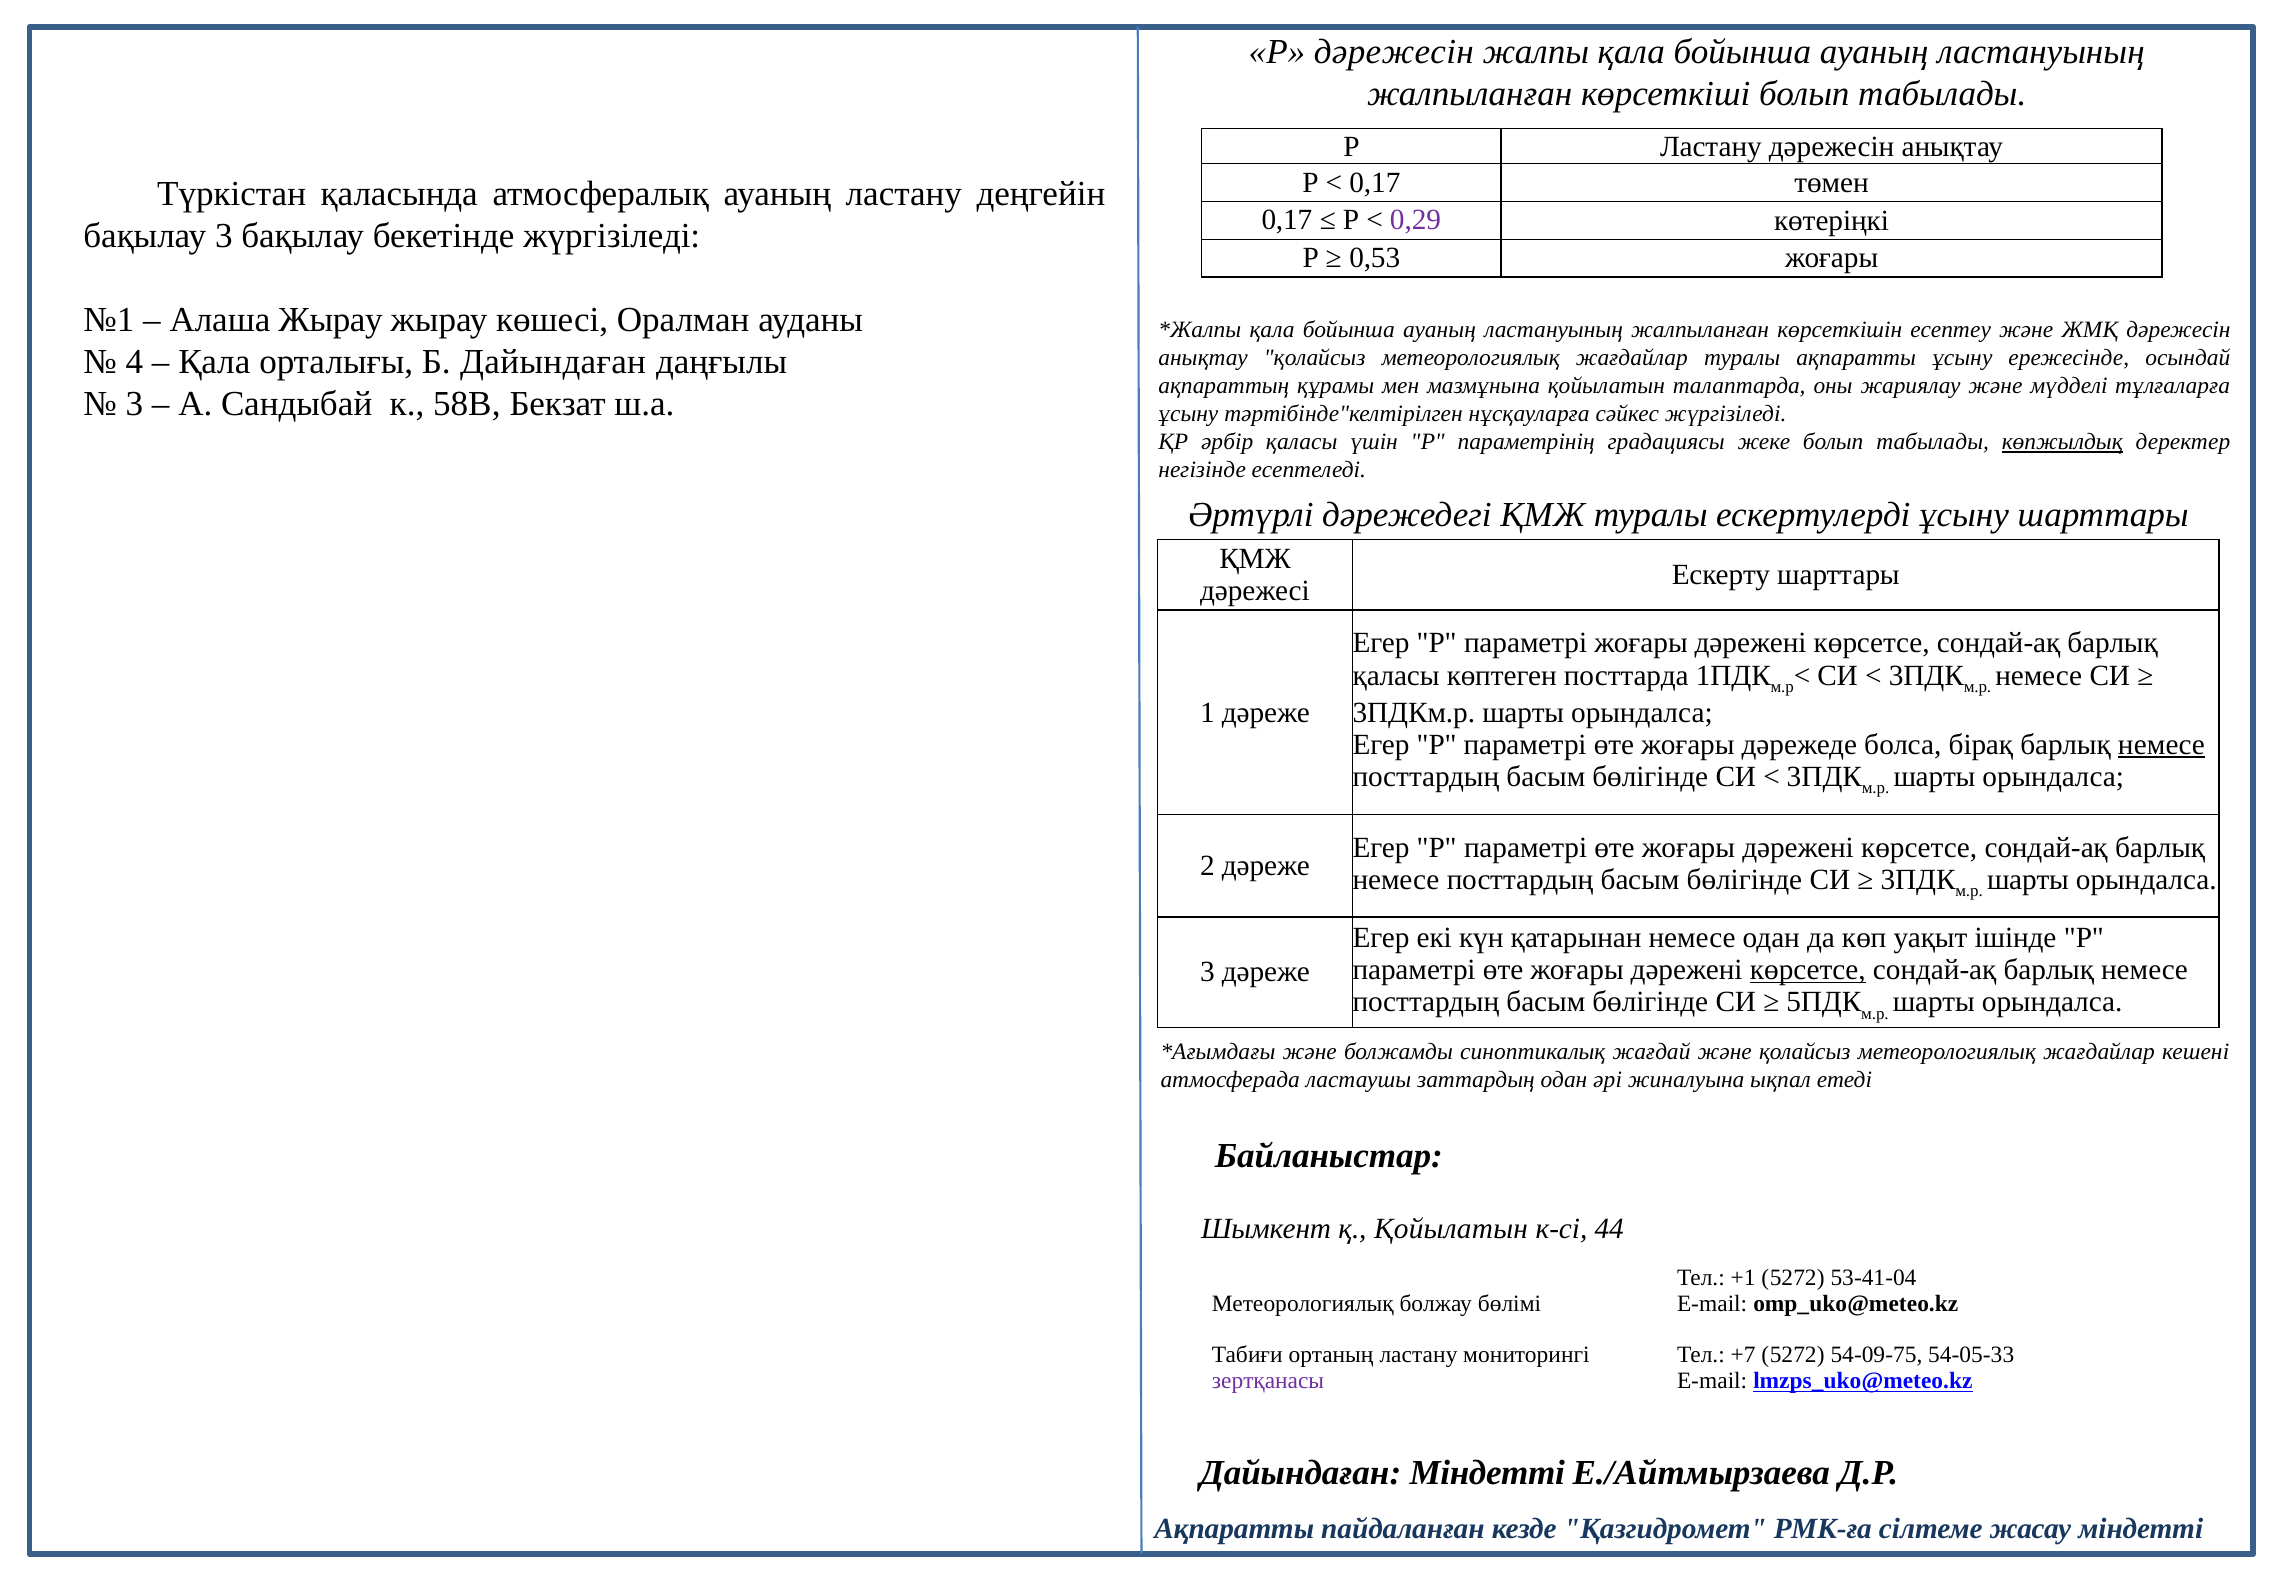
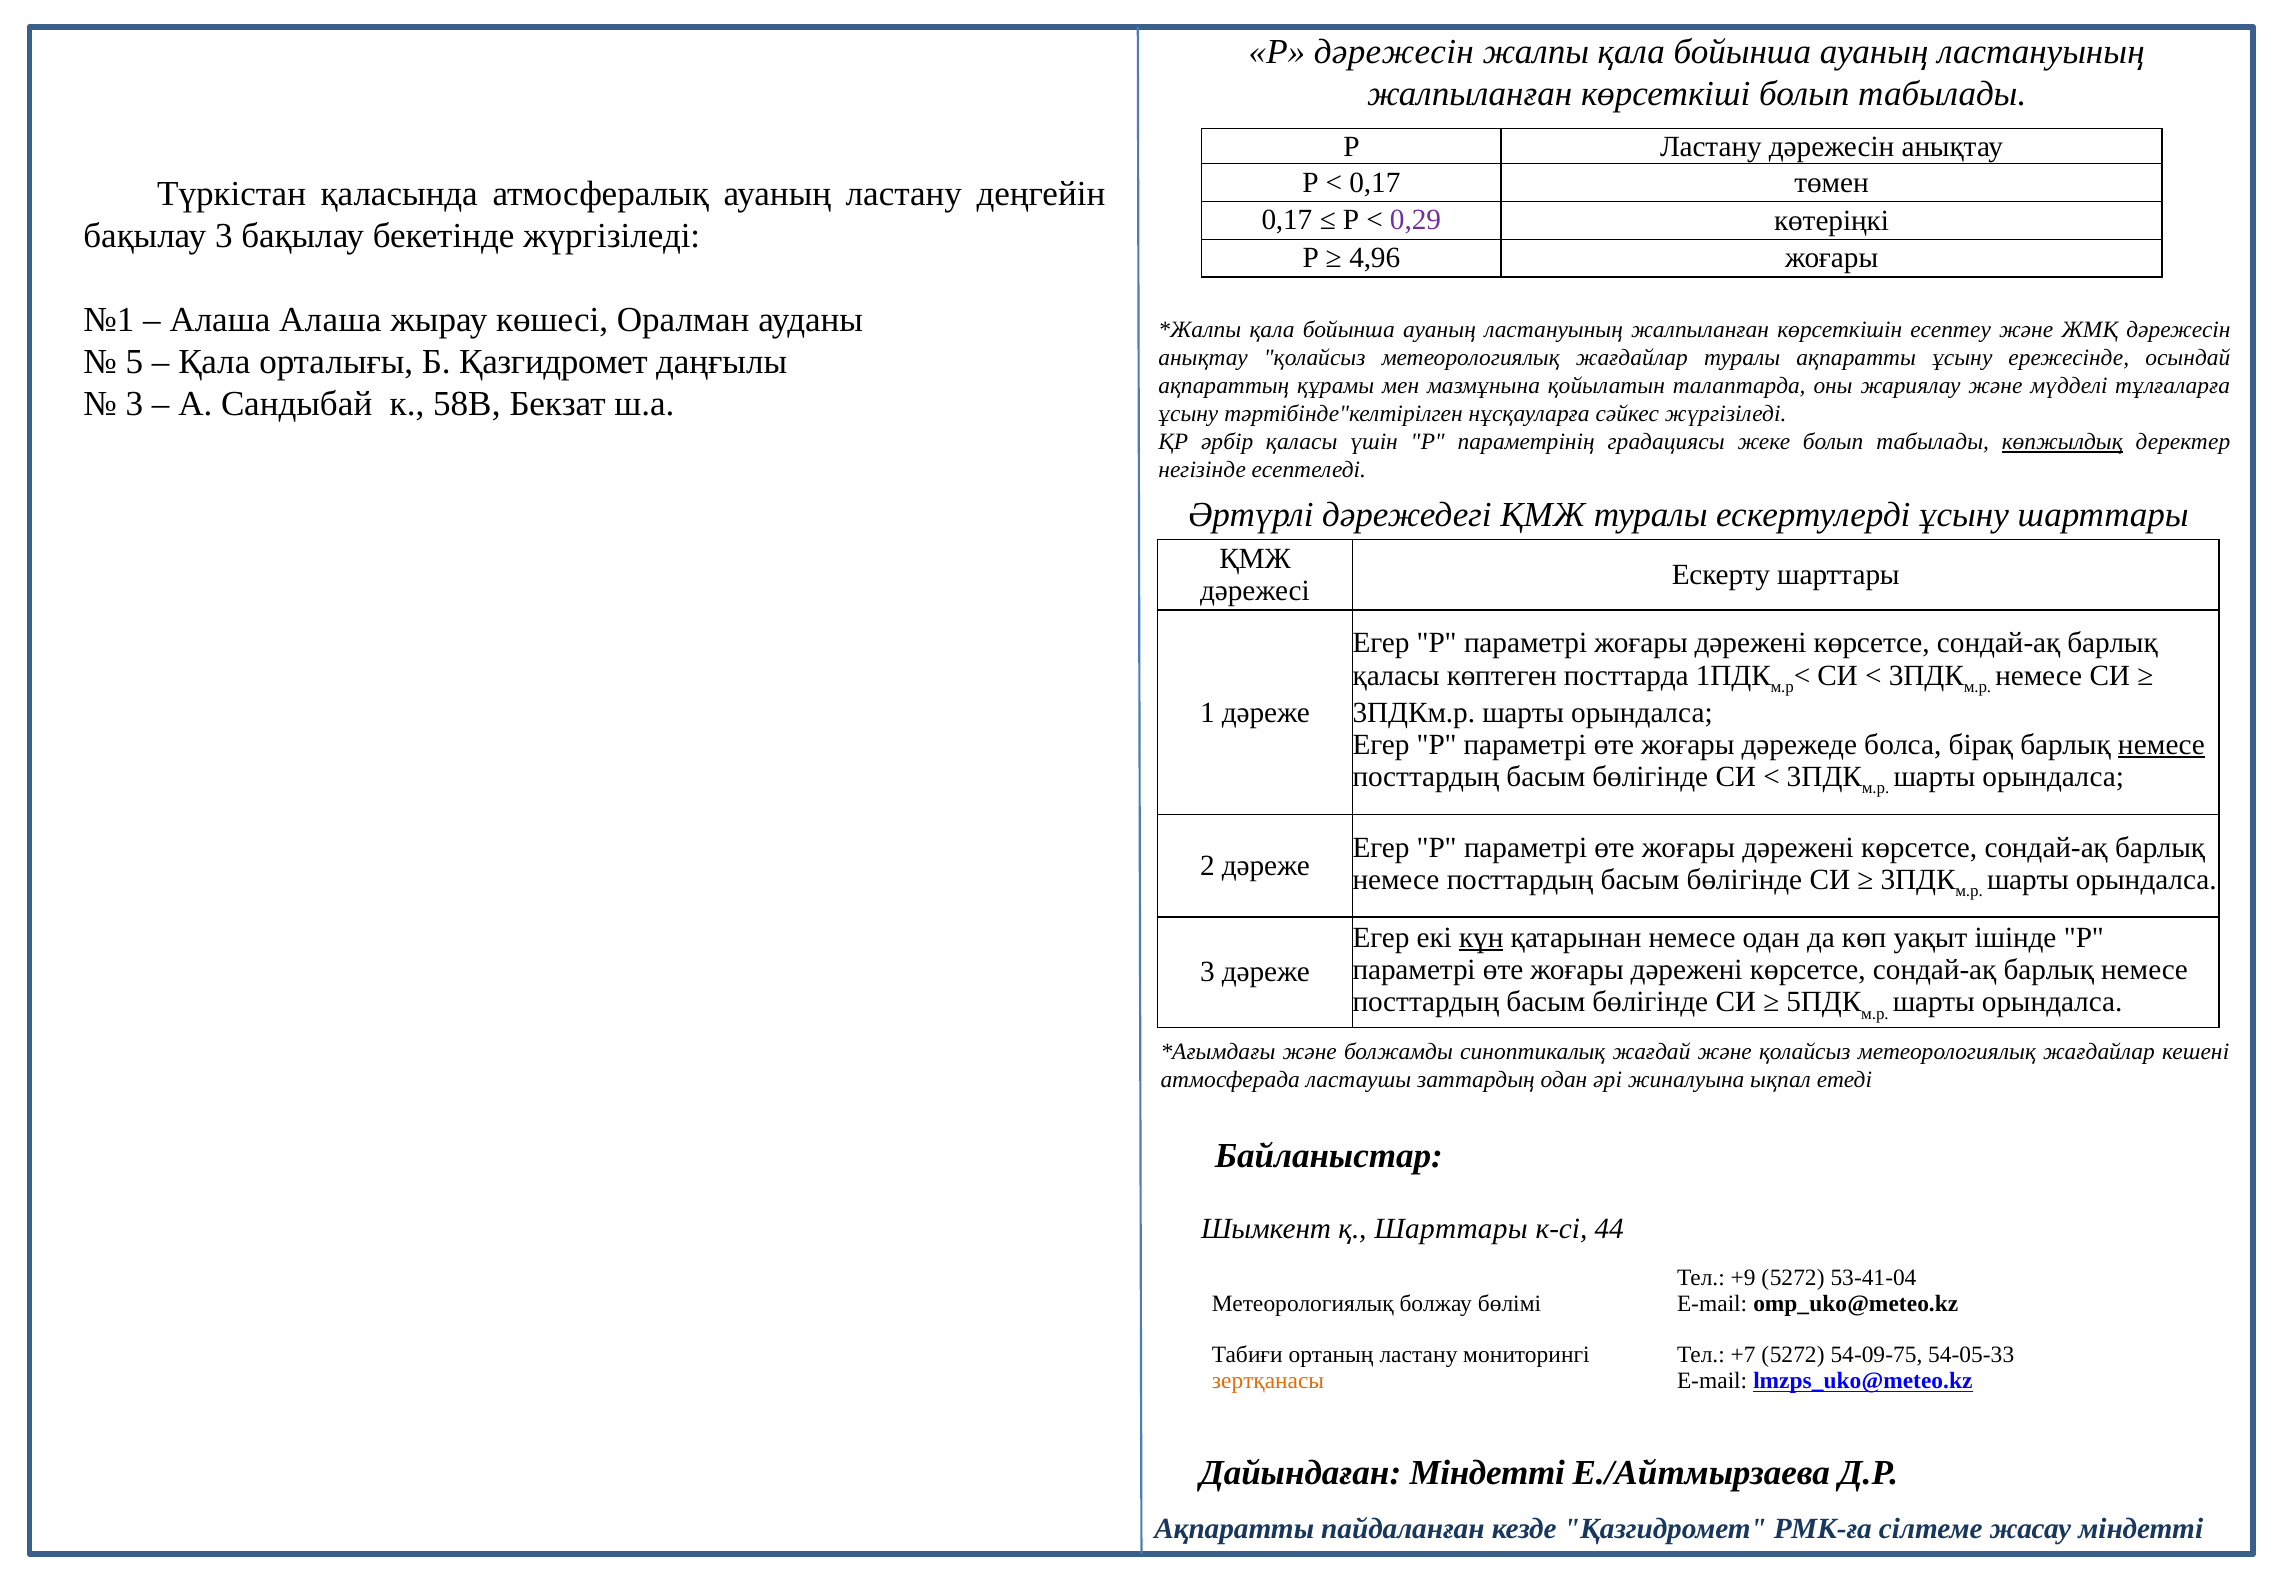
0,53: 0,53 -> 4,96 (1375, 258)
Алаша Жырау: Жырау -> Алаша (330, 320)
4: 4 -> 5 (134, 362)
Б Дайындаған: Дайындаған -> Қазгидромет (553, 362)
күн underline: none -> present (1481, 937)
көрсетсе underline: present -> none (1808, 970)
қ Қойылатын: Қойылатын -> Шарттары (1451, 1228)
+1: +1 -> +9 (1743, 1277)
зертқанасы colour: purple -> orange (1268, 1381)
